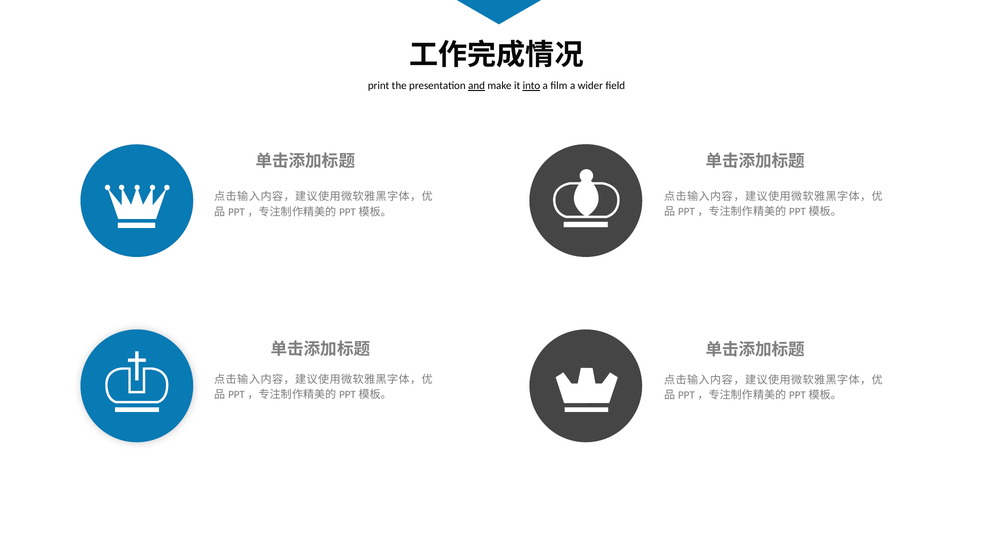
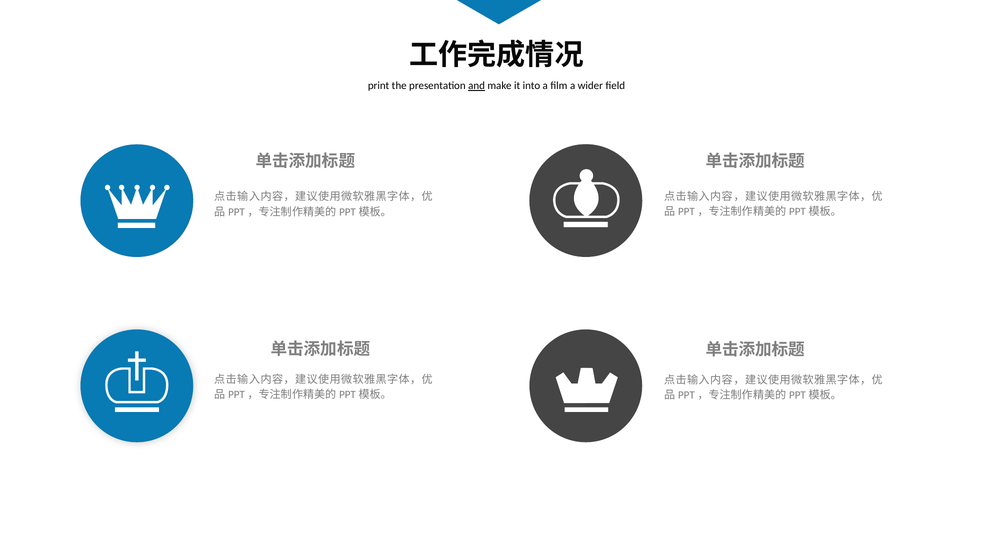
into underline: present -> none (531, 86)
